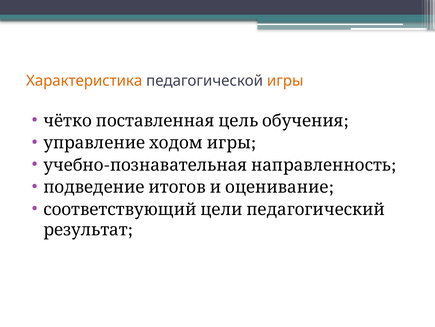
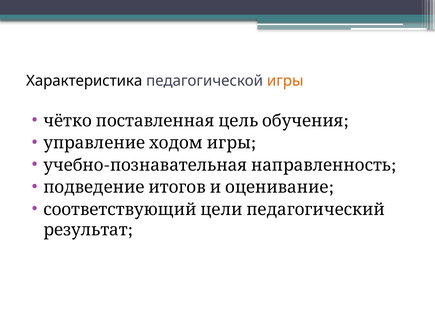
Характеристика colour: orange -> black (84, 80)
